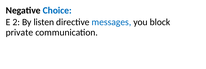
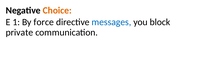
Choice colour: blue -> orange (57, 10)
2: 2 -> 1 (16, 22)
listen: listen -> force (44, 22)
